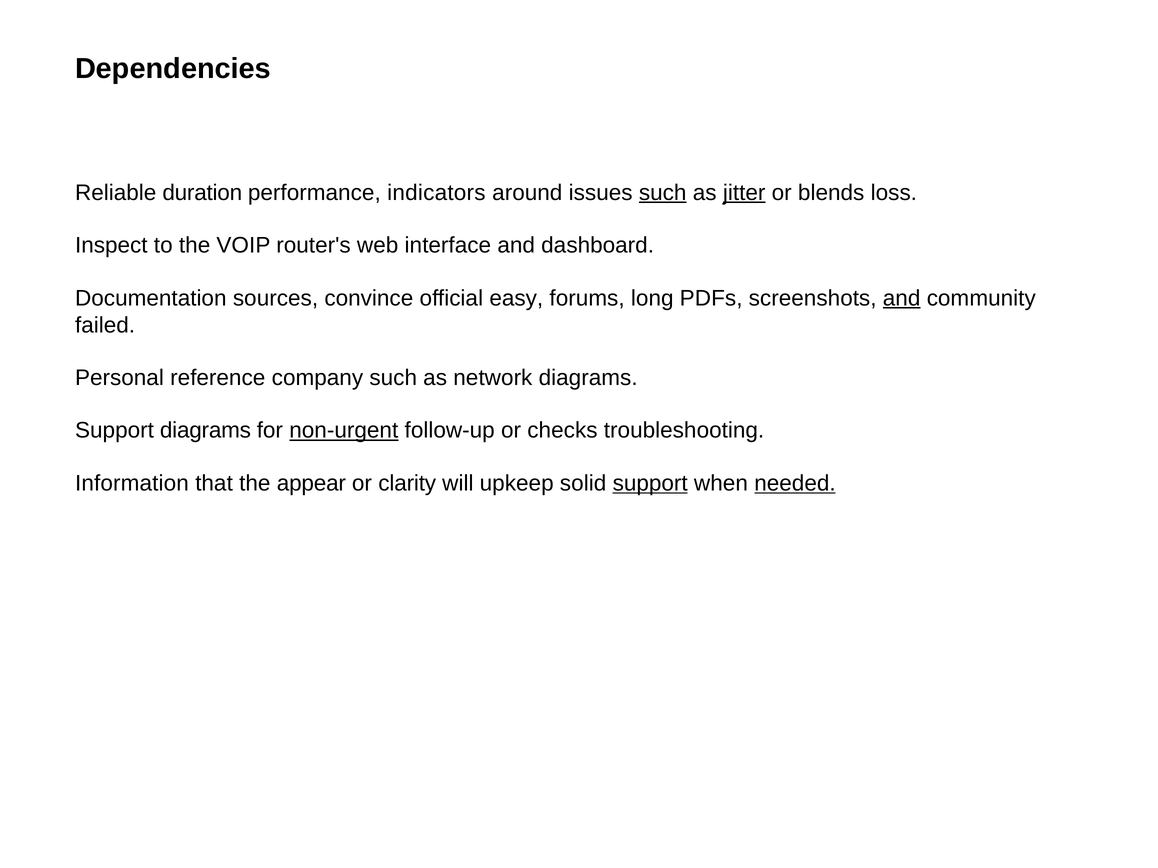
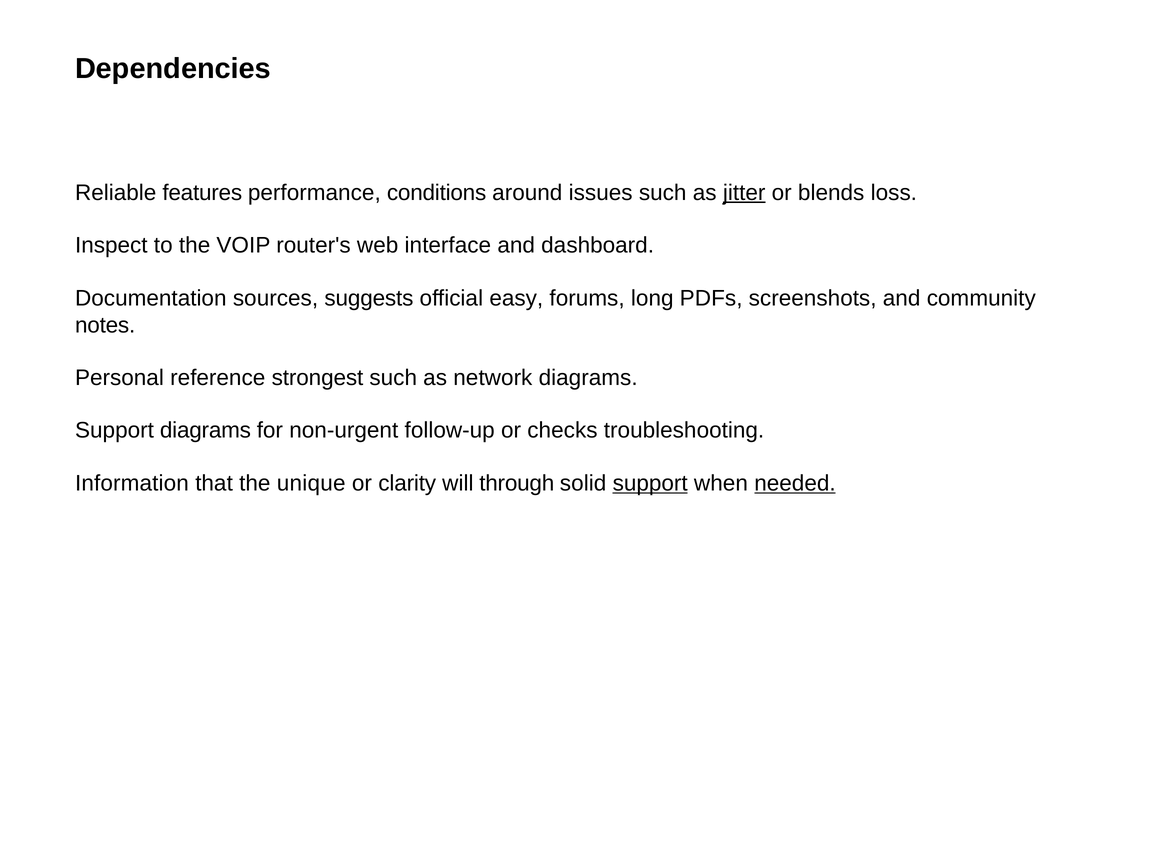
duration: duration -> features (202, 193)
indicators: indicators -> conditions (437, 193)
such underline: present -> none (663, 193)
convince: convince -> suggests (369, 298)
and underline: present -> none (902, 298)
failed: failed -> notes (105, 325)
company: company -> strongest (318, 378)
non-urgent underline: present -> none (344, 431)
appear: appear -> unique (311, 484)
upkeep: upkeep -> through (517, 484)
